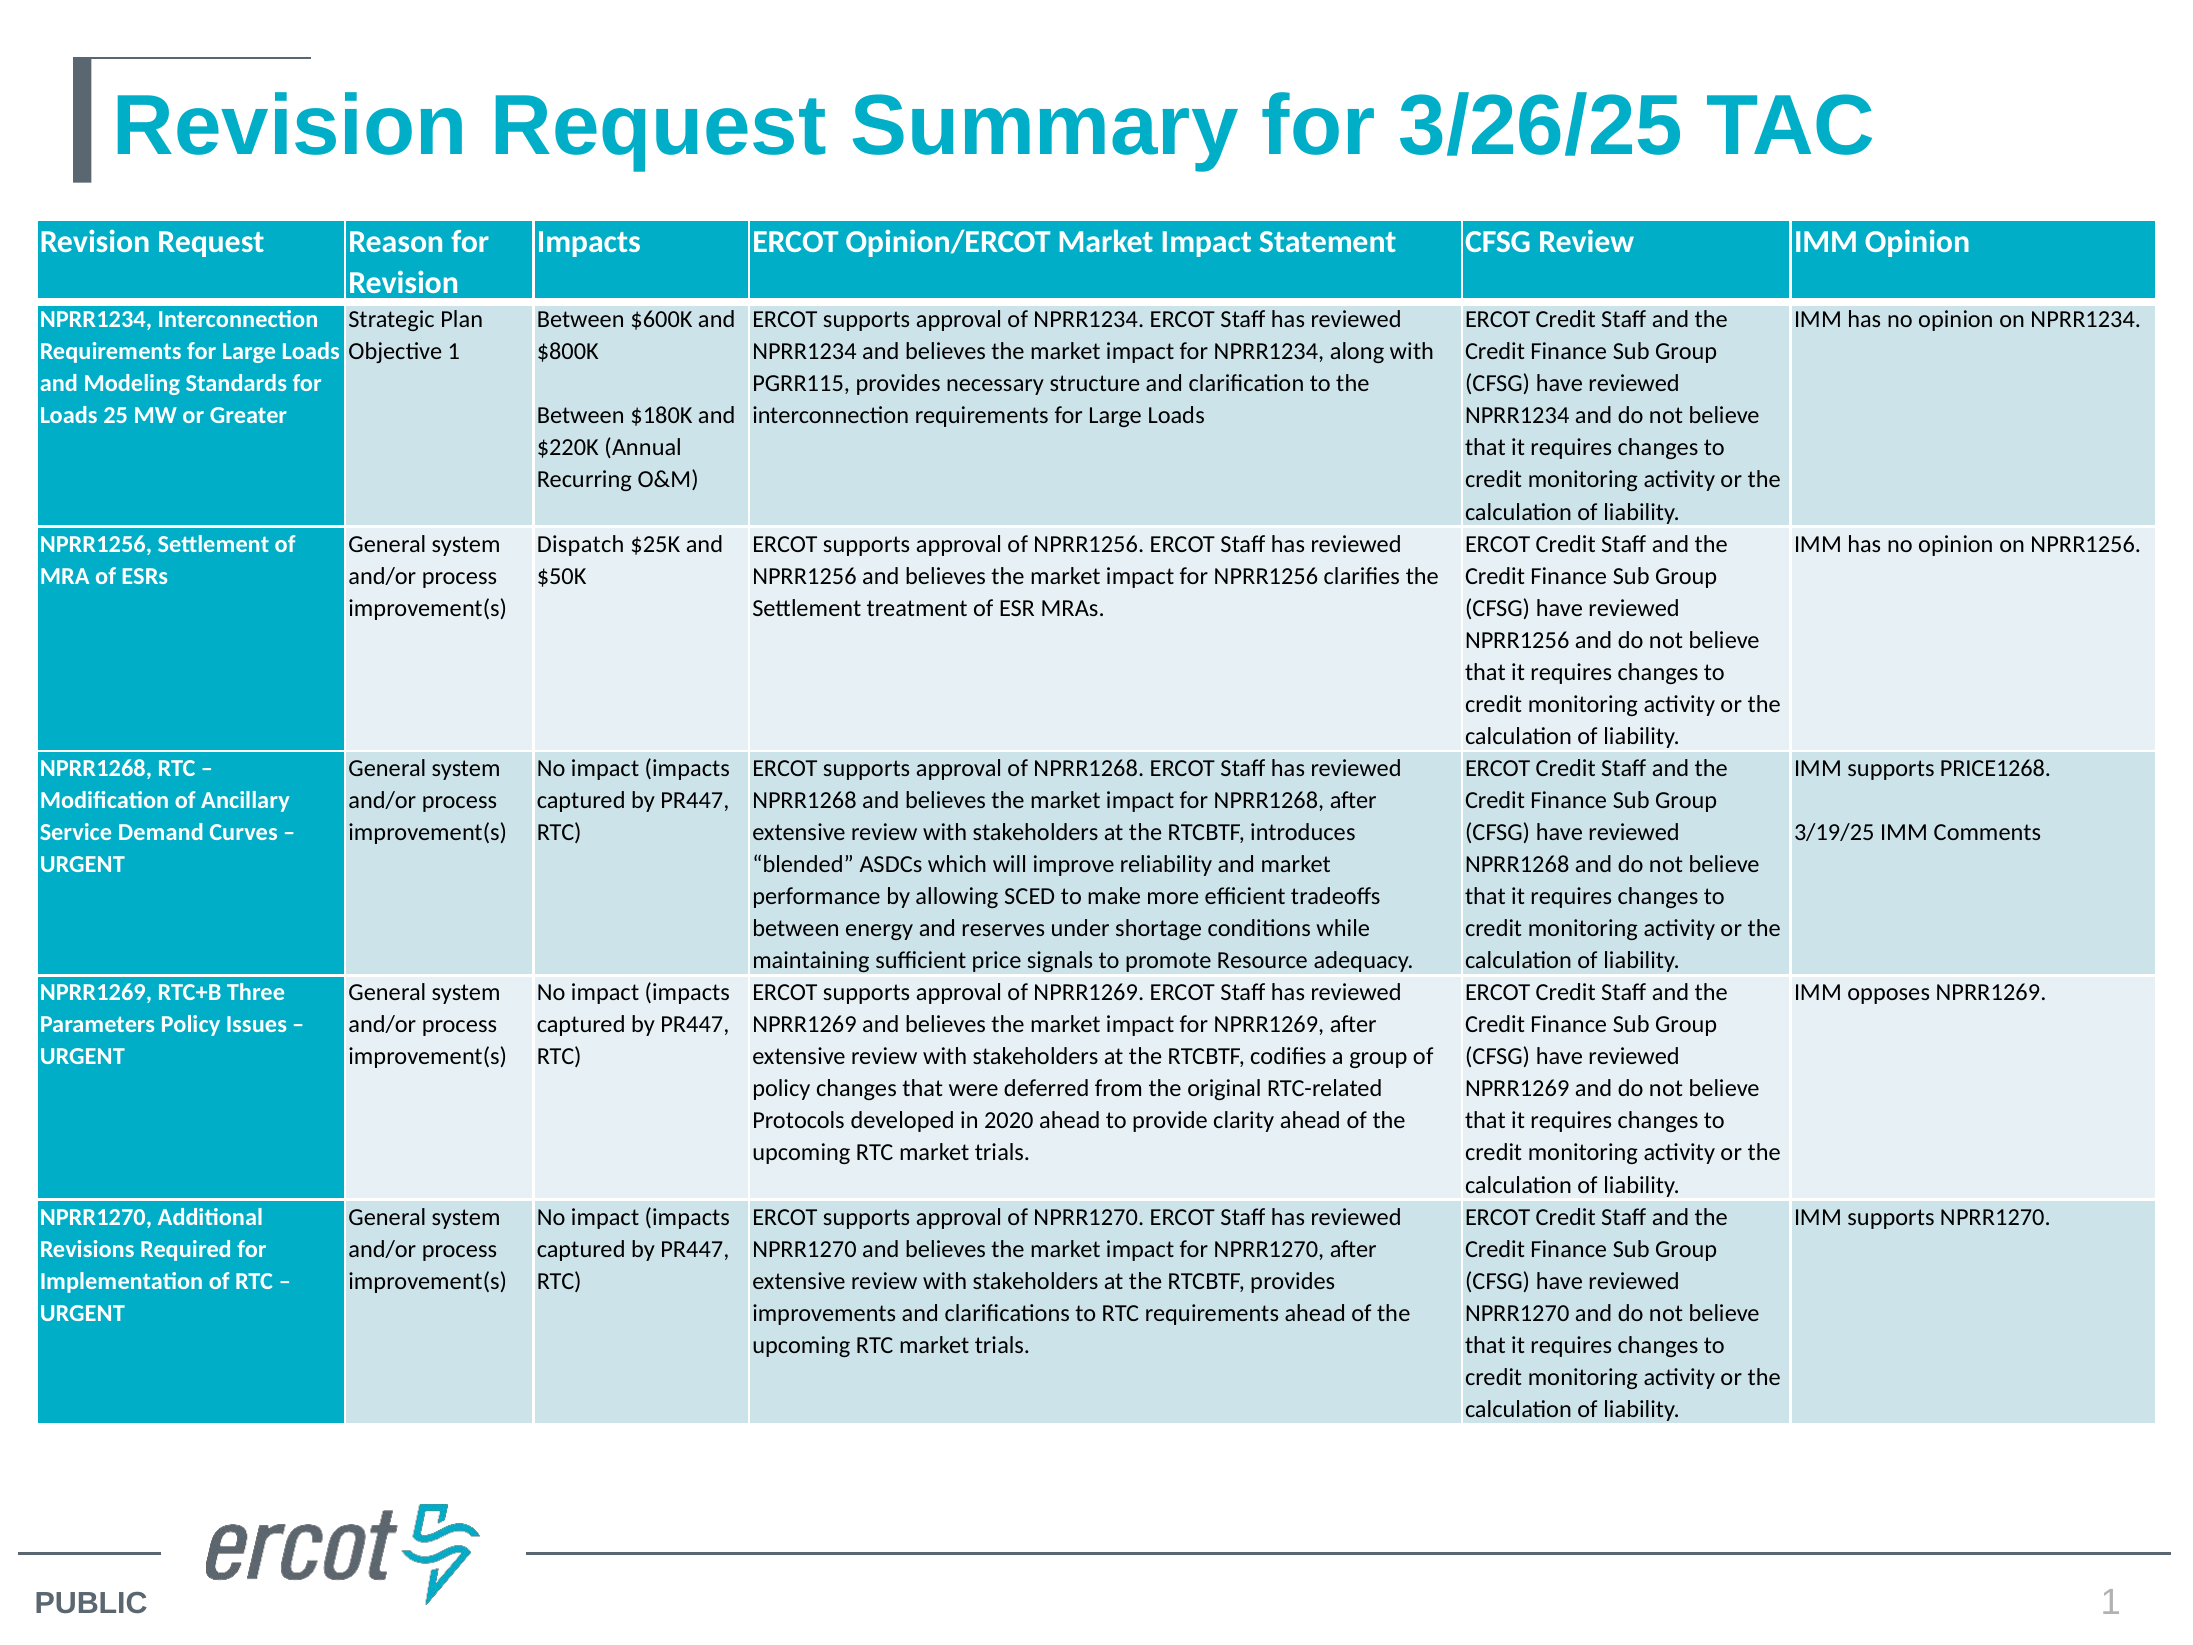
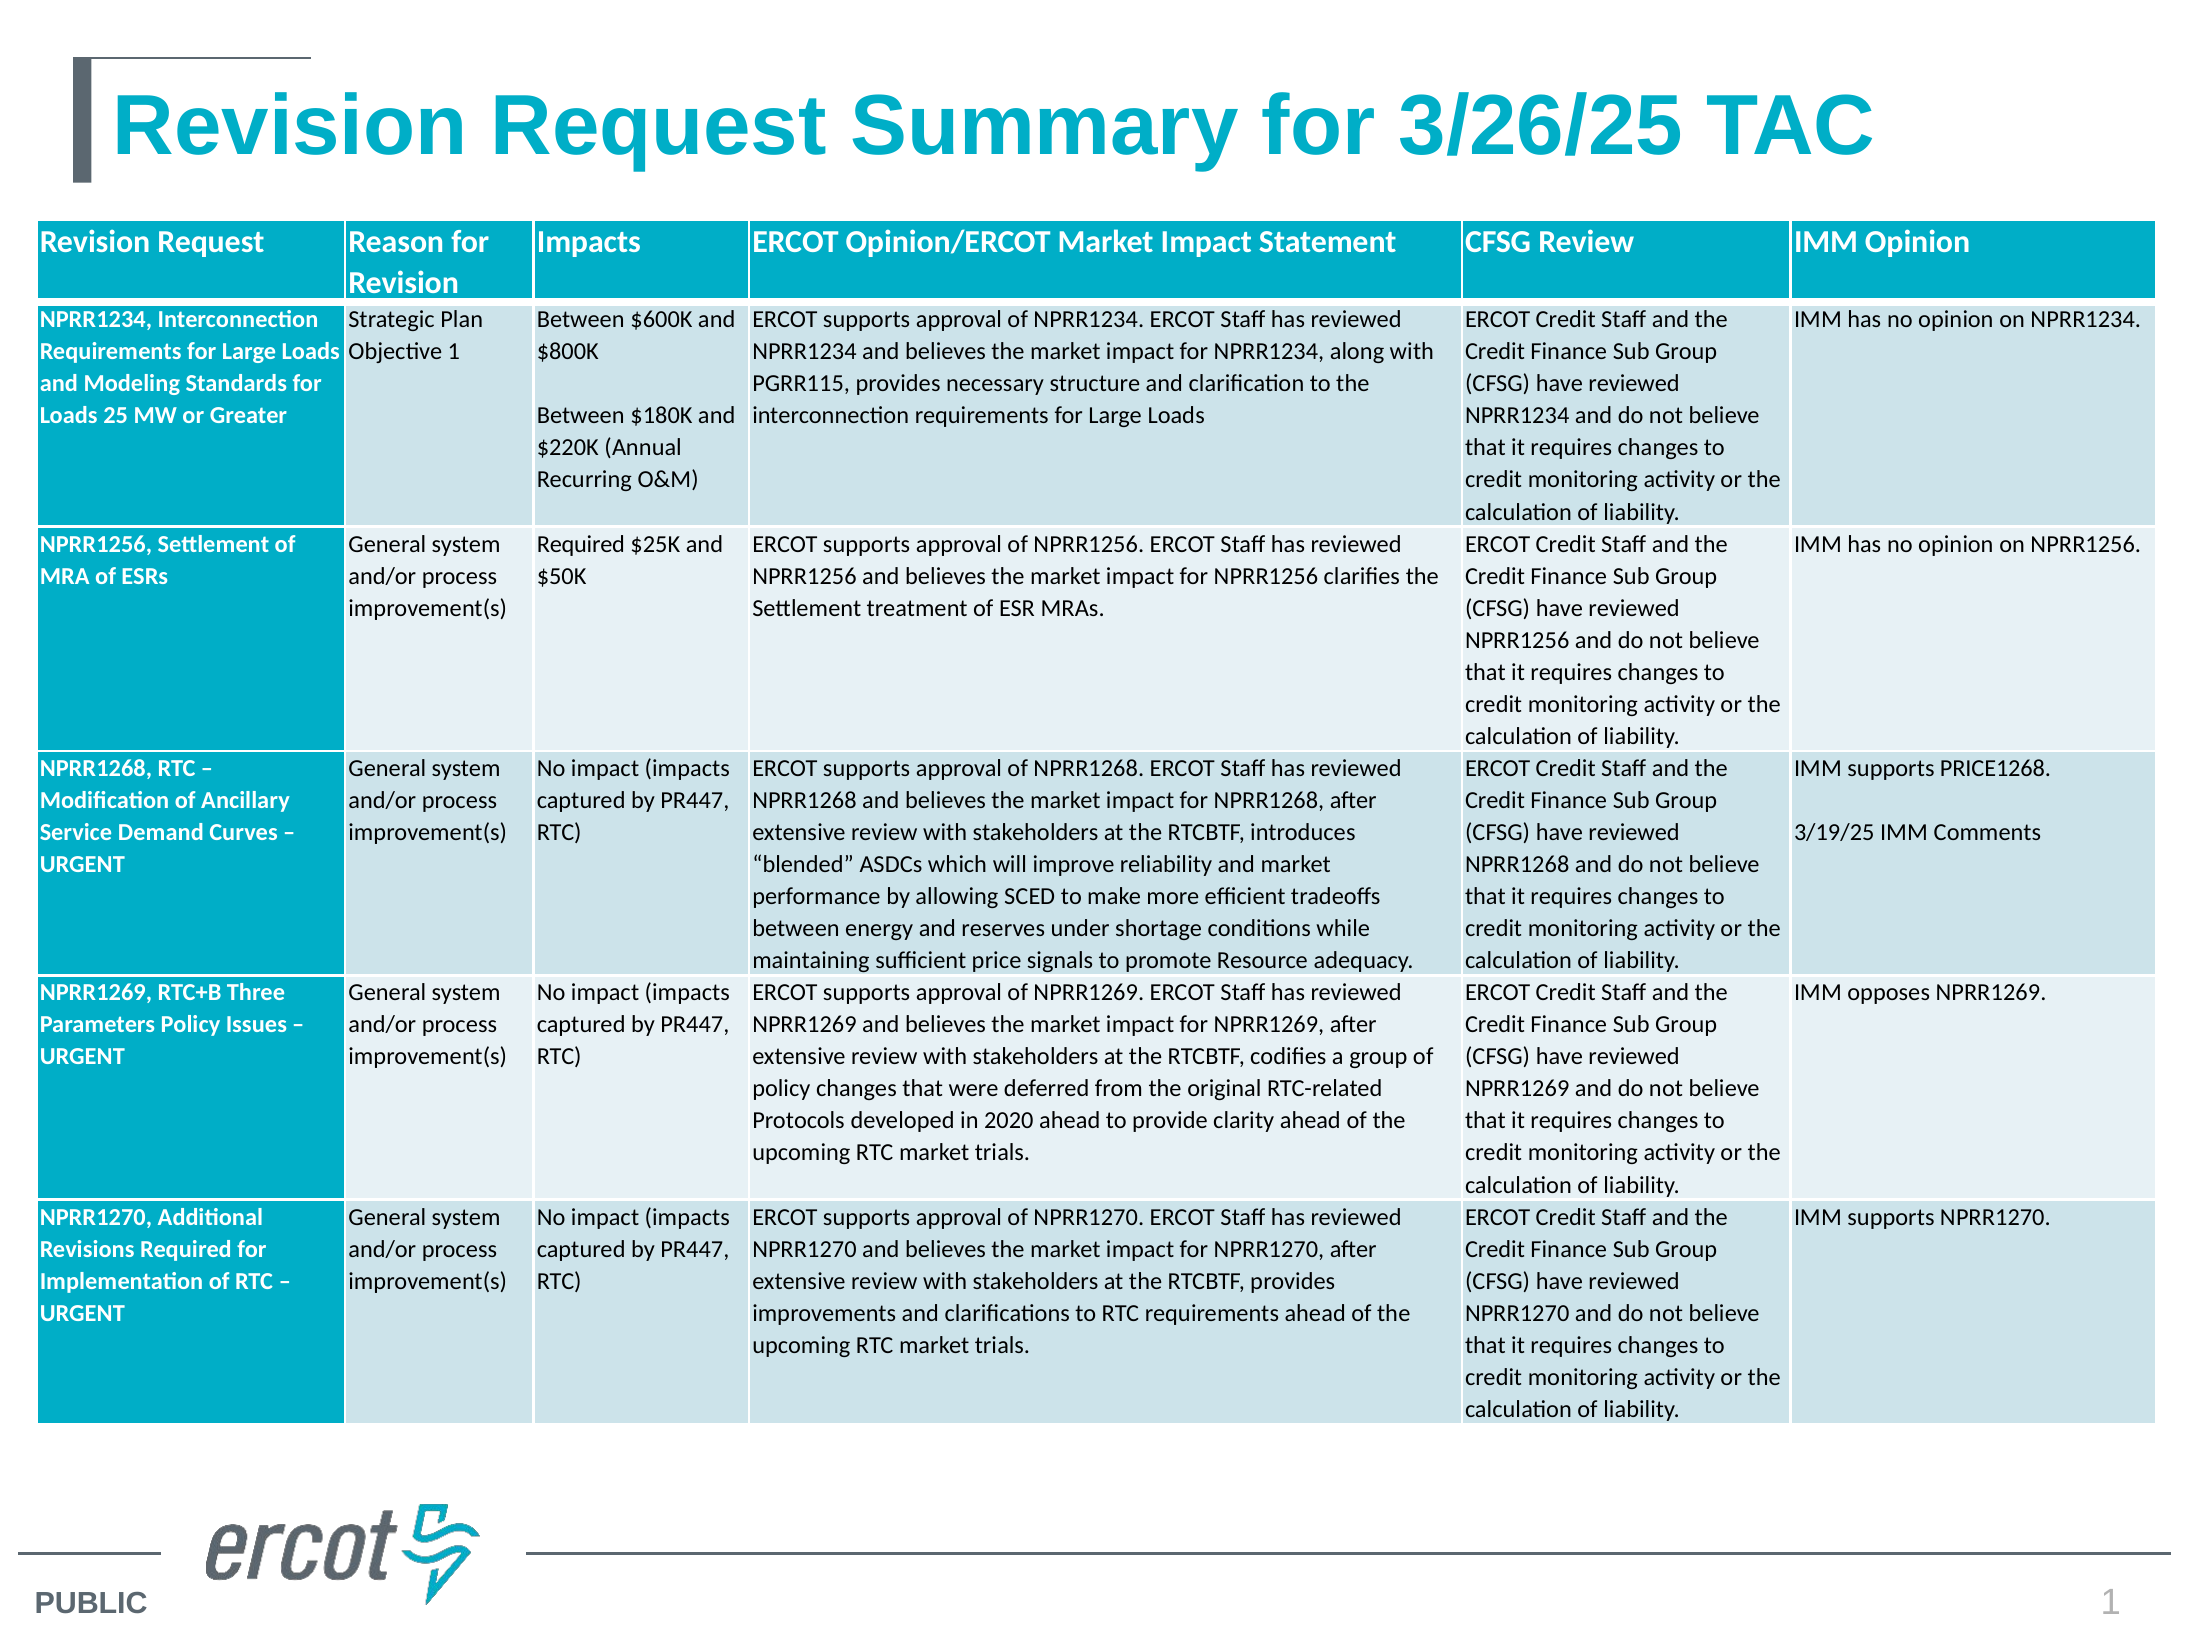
Dispatch: Dispatch -> Required (581, 544)
